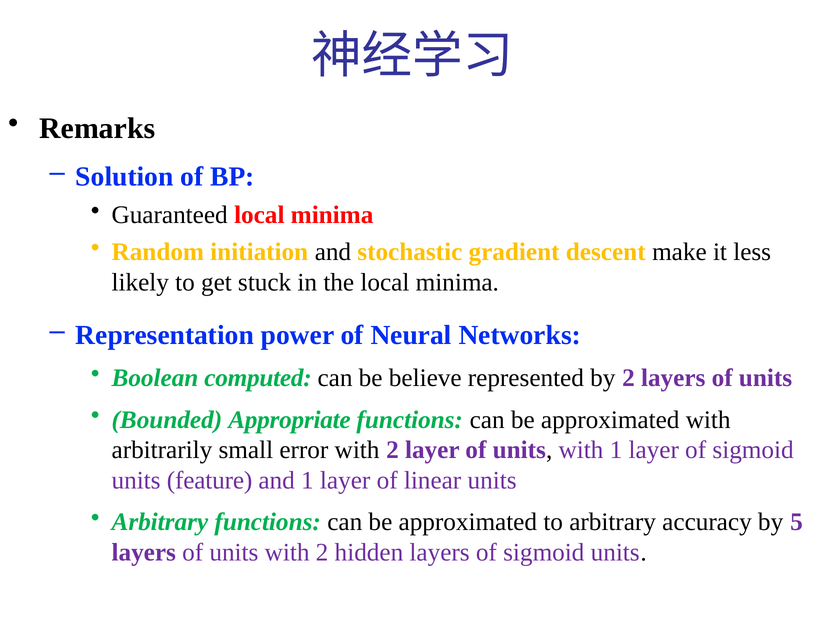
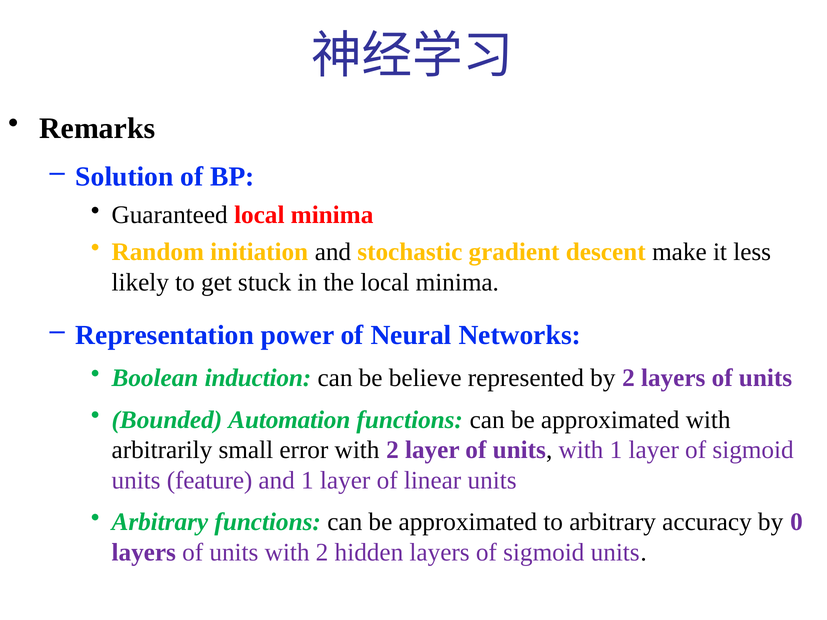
computed: computed -> induction (258, 378)
Appropriate: Appropriate -> Automation (289, 420)
5: 5 -> 0 (796, 522)
